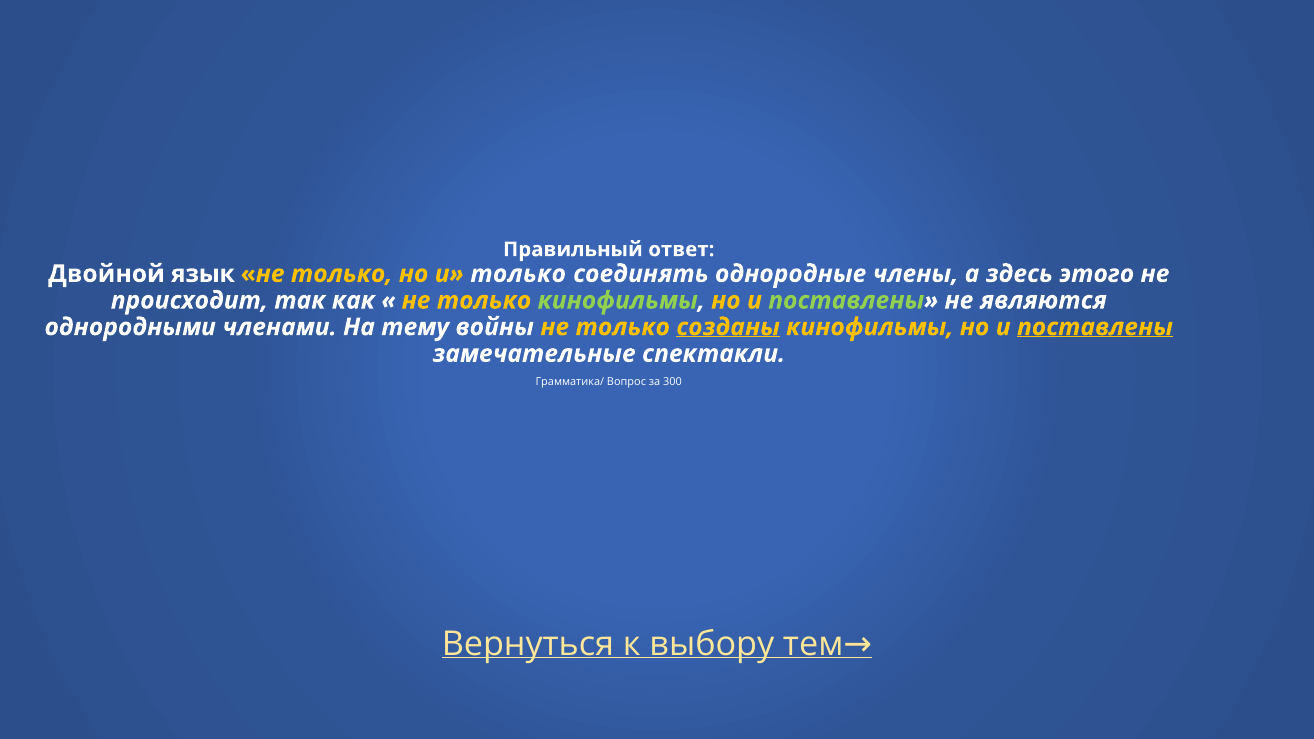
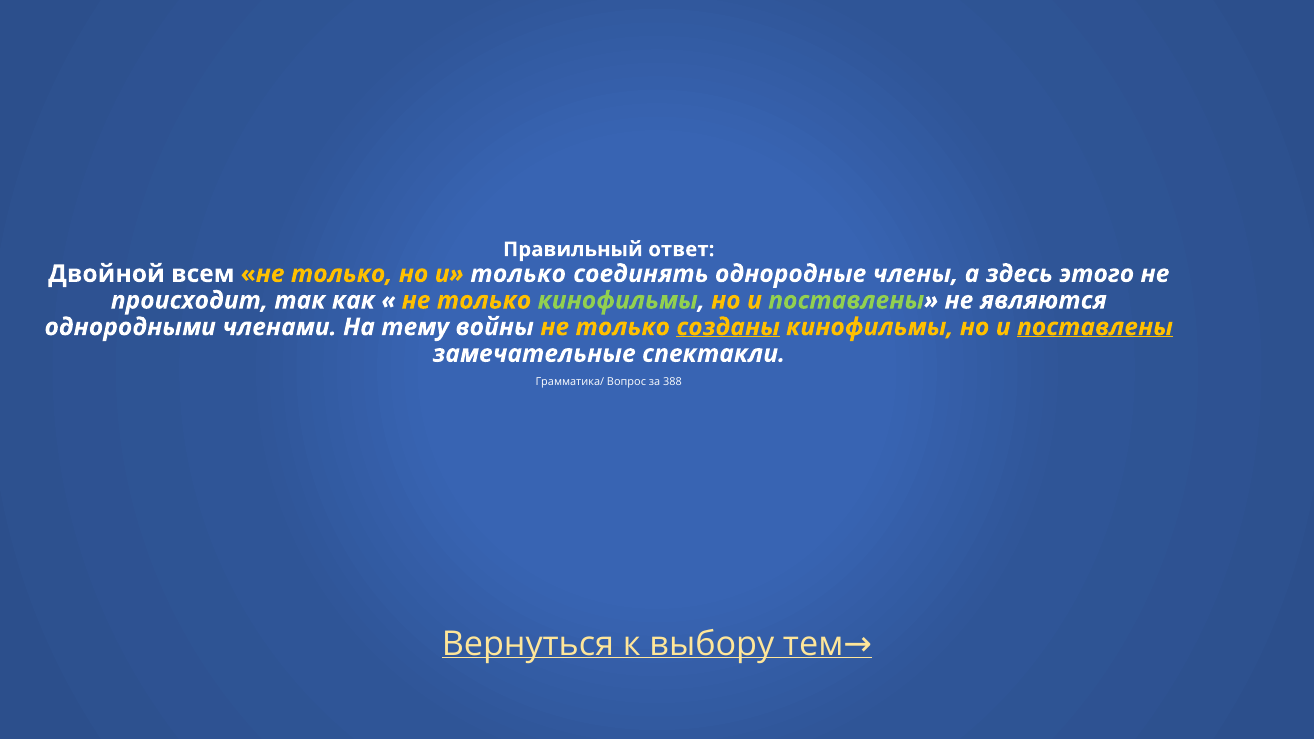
язык: язык -> всем (203, 274)
300: 300 -> 388 (672, 382)
